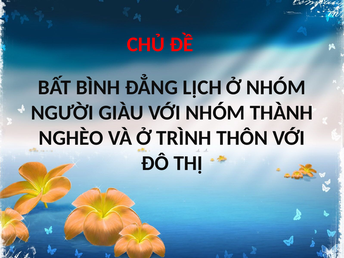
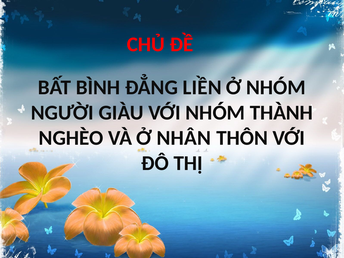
LỊCH: LỊCH -> LIỀN (202, 87)
TRÌNH: TRÌNH -> NHÂN (184, 138)
